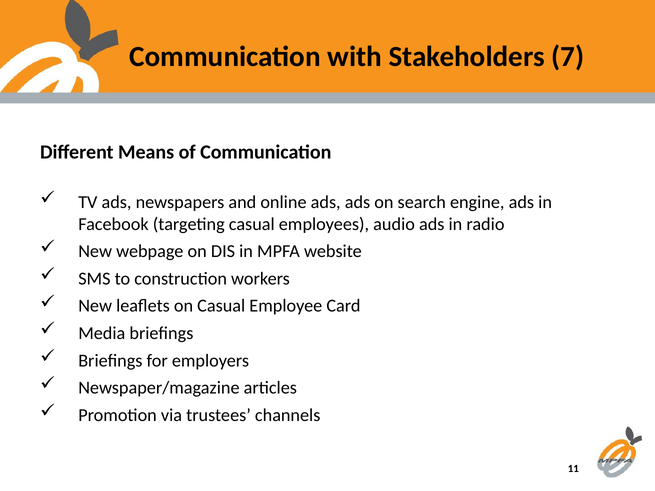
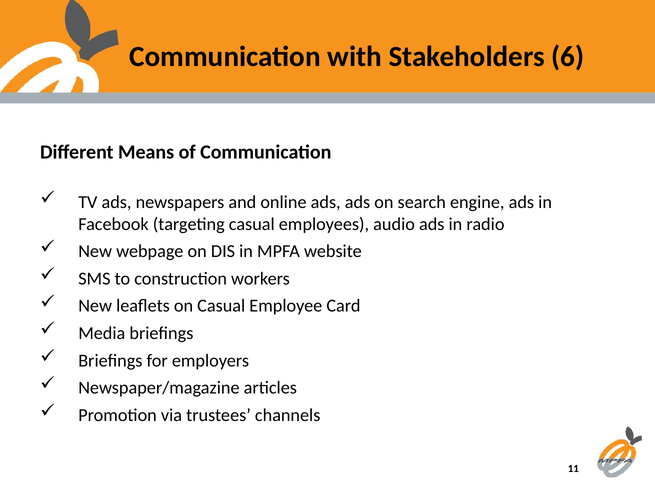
7: 7 -> 6 (568, 56)
